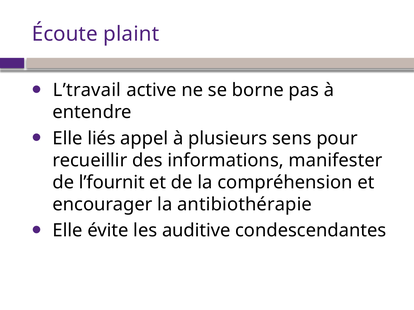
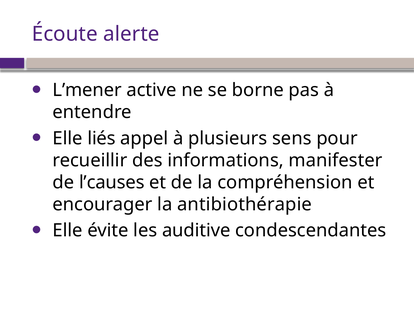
plaint: plaint -> alerte (131, 34)
L’travail: L’travail -> L’mener (87, 90)
l’fournit: l’fournit -> l’causes (112, 183)
